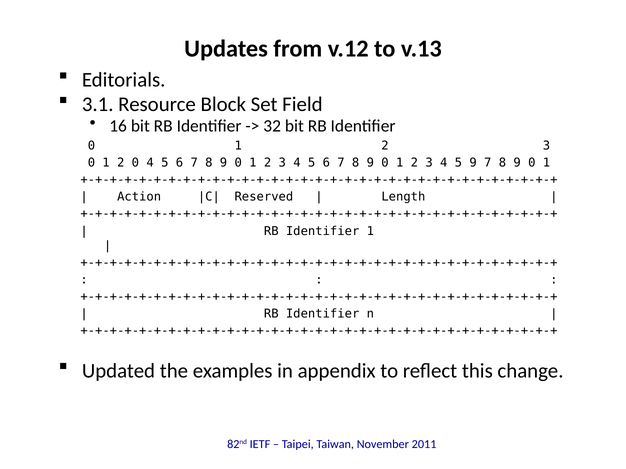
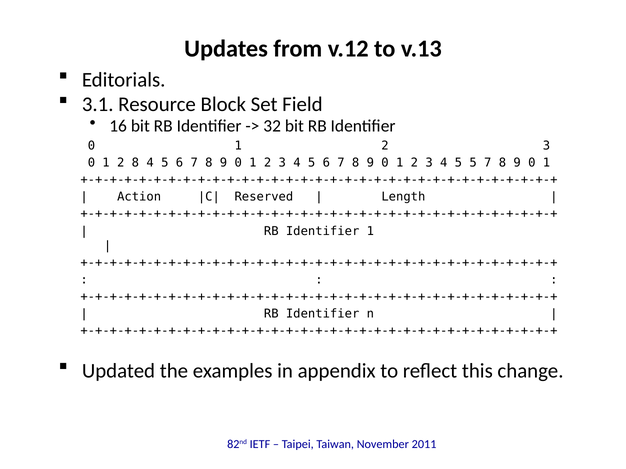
2 0: 0 -> 8 (135, 163)
5 9: 9 -> 5 (473, 163)
